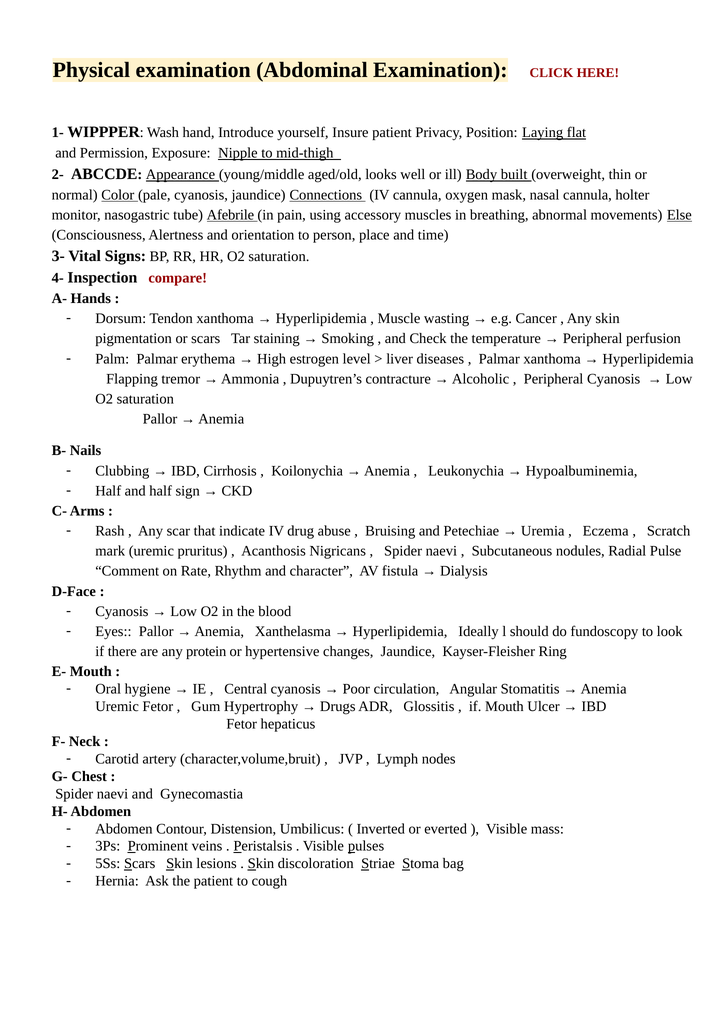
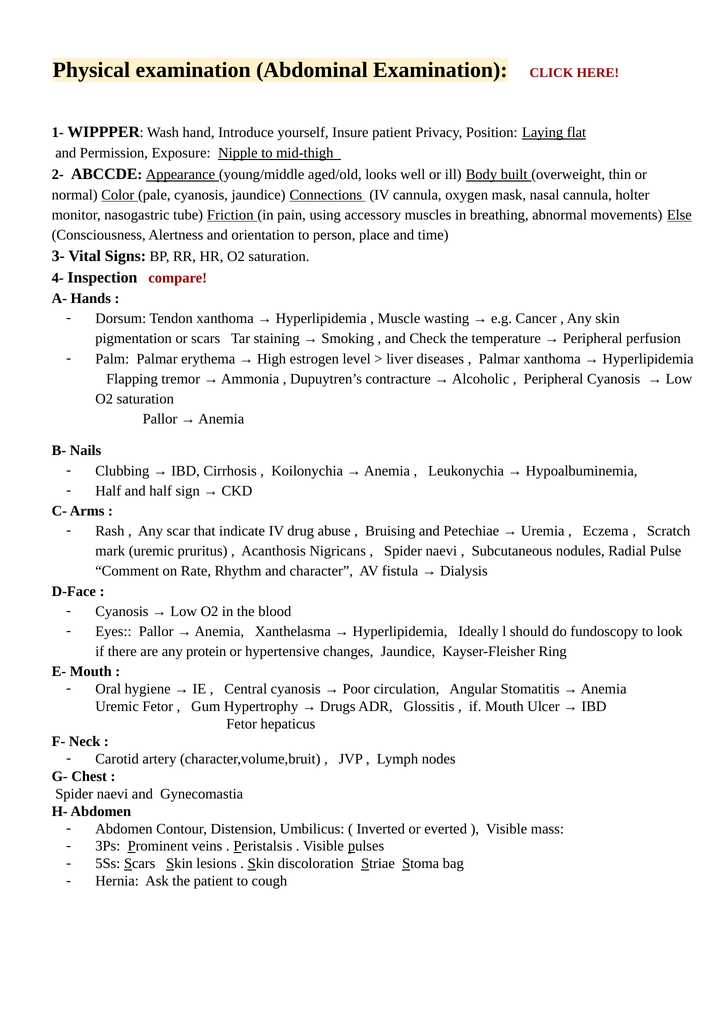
Afebrile: Afebrile -> Friction (230, 215)
